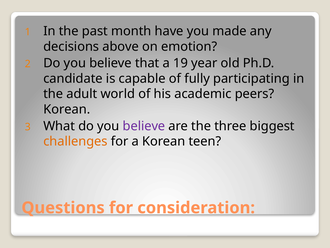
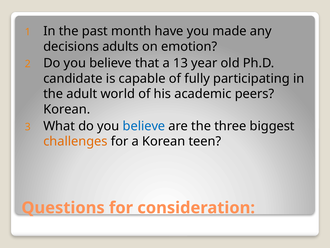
above: above -> adults (121, 46)
19: 19 -> 13 (181, 63)
believe colour: purple -> blue (144, 126)
